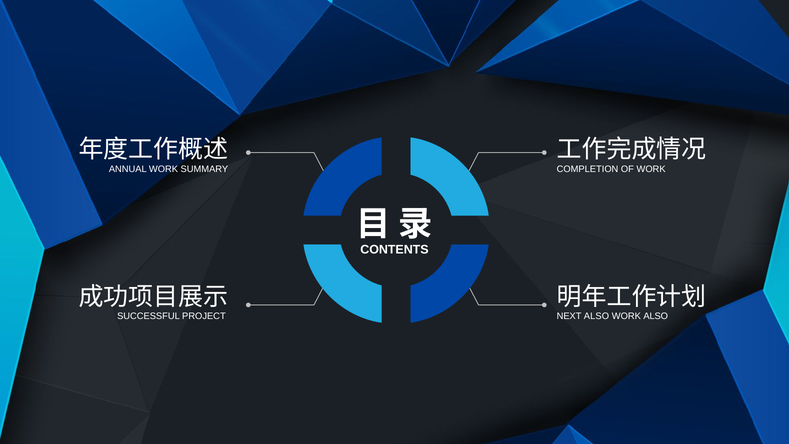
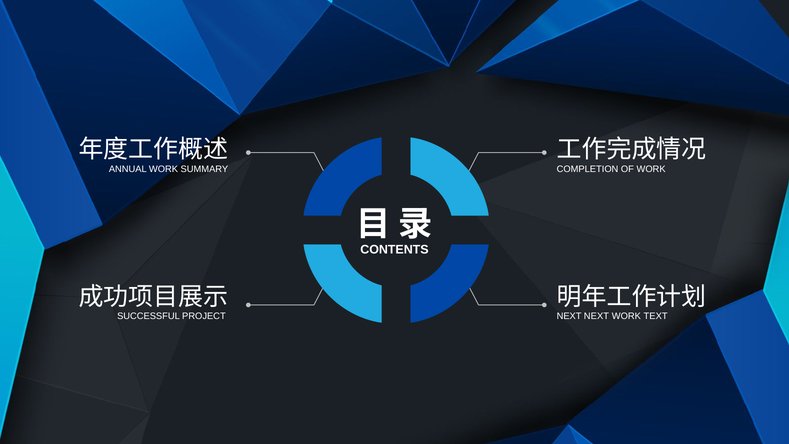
NEXT ALSO: ALSO -> NEXT (596, 316)
WORK ALSO: ALSO -> TEXT (656, 316)
